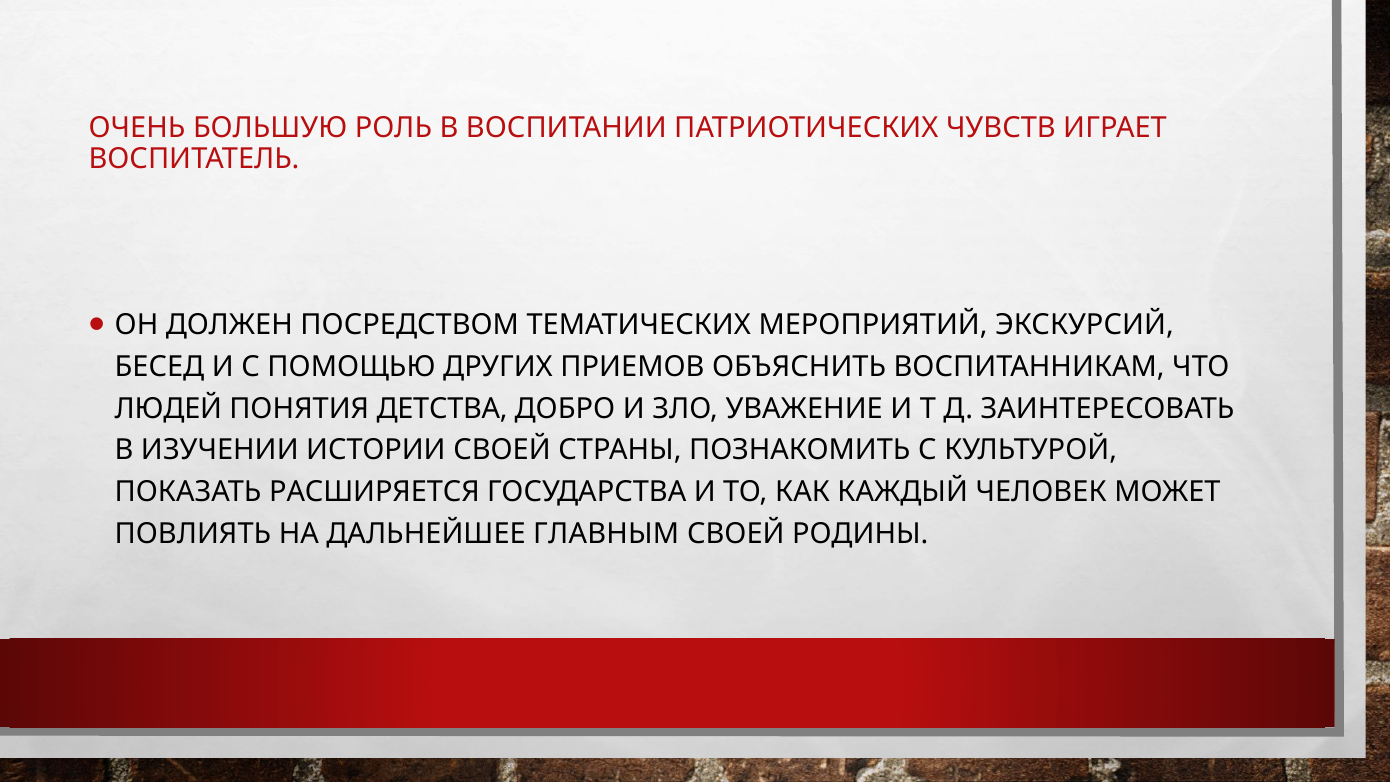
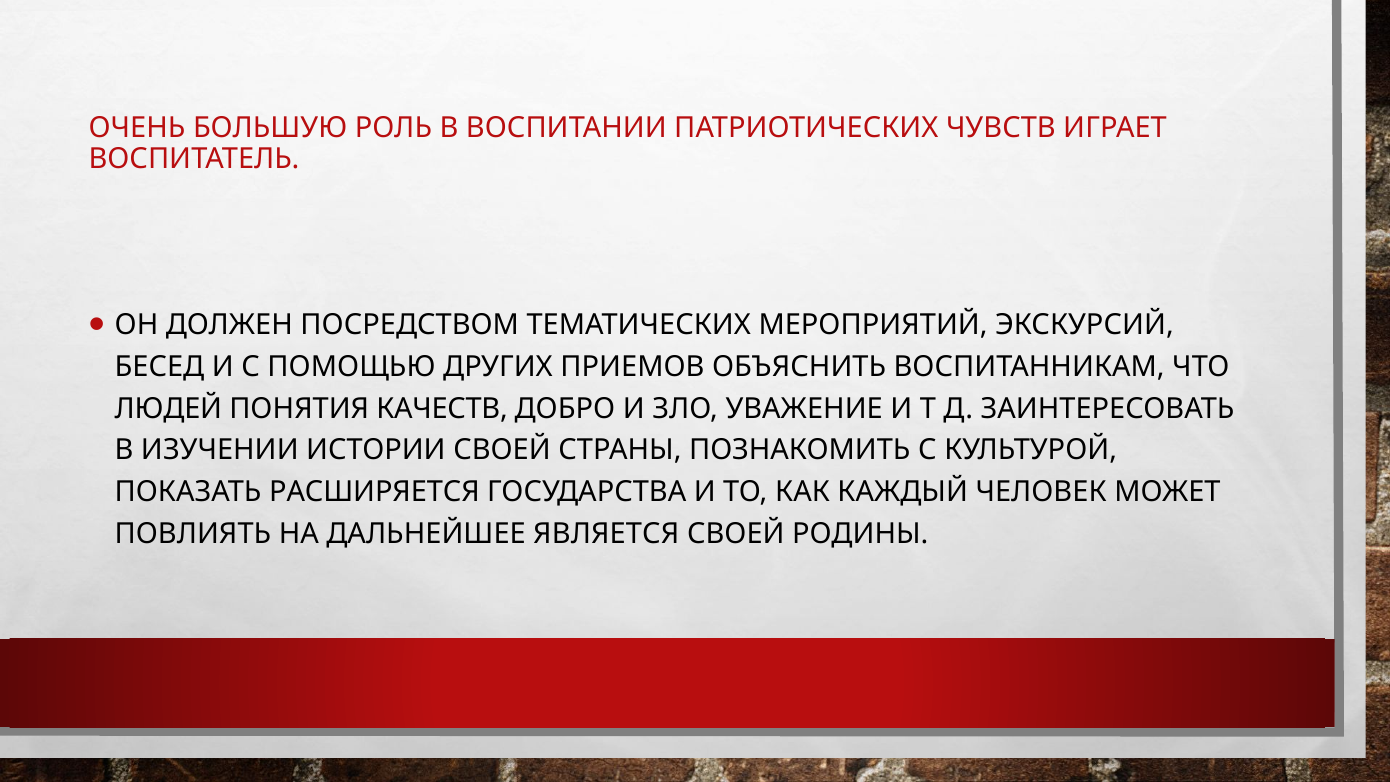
ДЕТСТВА: ДЕТСТВА -> КАЧЕСТВ (442, 409)
ГЛАВНЫМ: ГЛАВНЫМ -> ЯВЛЯЕТСЯ (606, 534)
